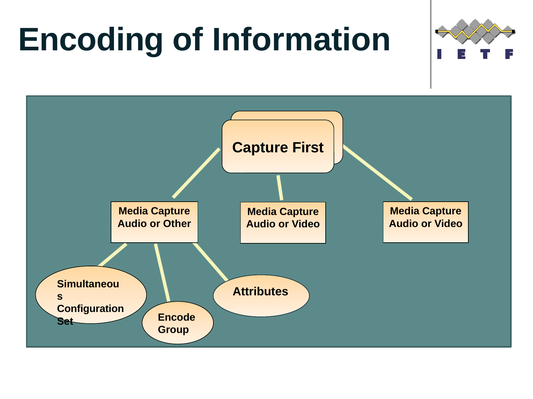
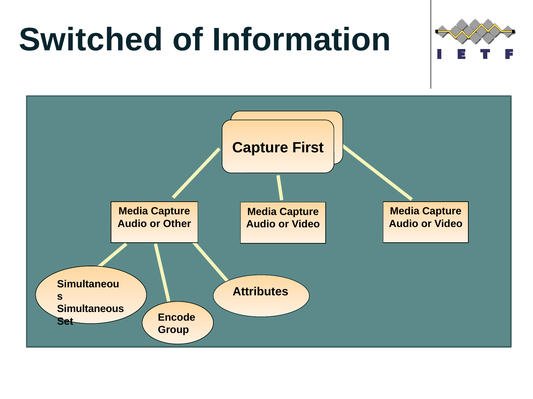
Encoding: Encoding -> Switched (91, 40)
Configuration: Configuration -> Simultaneous (91, 309)
